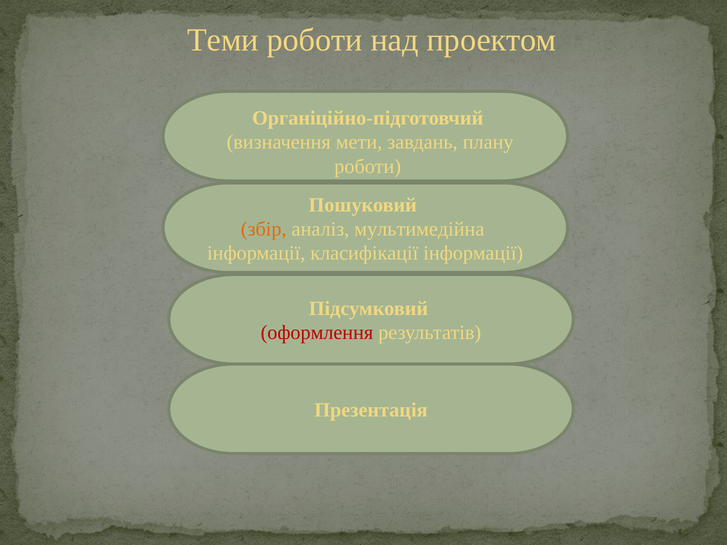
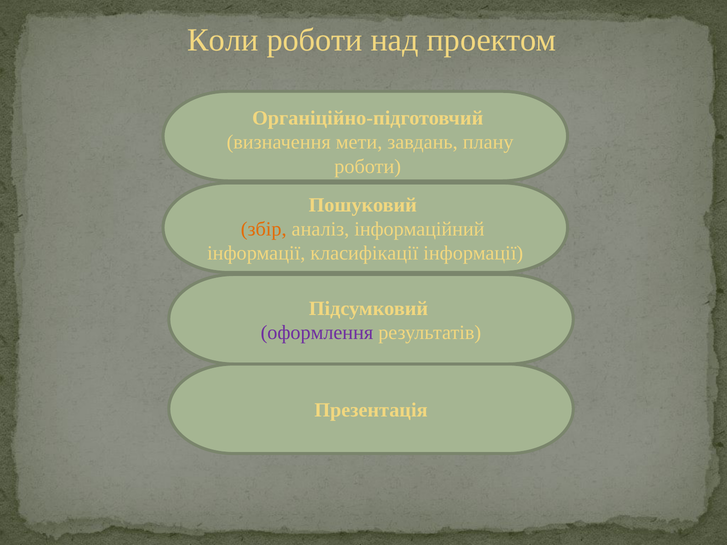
Теми: Теми -> Коли (223, 40)
мультимедійна: мультимедійна -> інформаційний (419, 229)
оформлення colour: red -> purple (317, 333)
